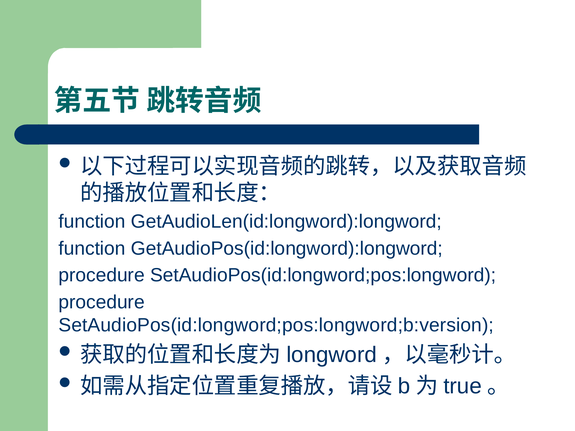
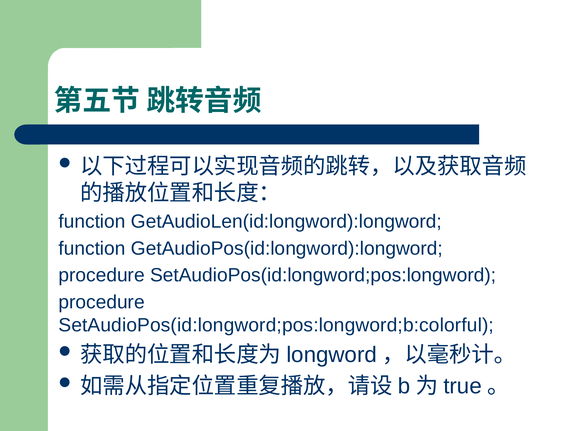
SetAudioPos(id:longword;pos:longword;b:version: SetAudioPos(id:longword;pos:longword;b:version -> SetAudioPos(id:longword;pos:longword;b:colorful (276, 325)
